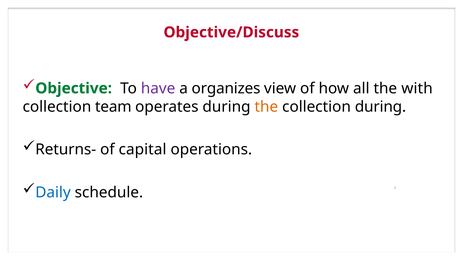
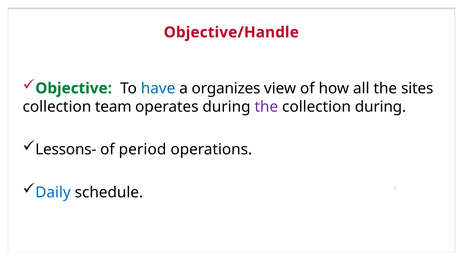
Objective/Discuss: Objective/Discuss -> Objective/Handle (231, 32)
have colour: purple -> blue (158, 88)
with: with -> sites (417, 88)
the colour: orange -> purple (266, 107)
Returns-: Returns- -> Lessons- (66, 150)
capital: capital -> period (143, 150)
